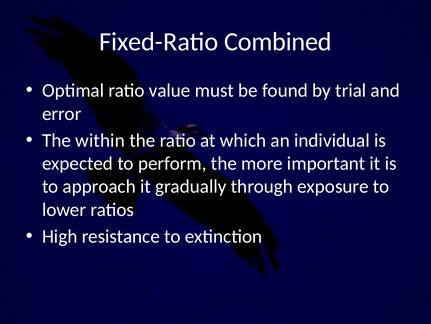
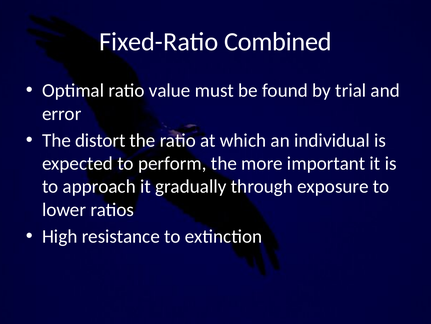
within: within -> distort (100, 140)
